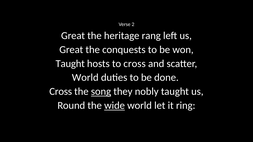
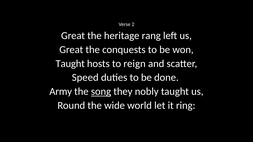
to cross: cross -> reign (135, 64)
World: World -> Speed (85, 78)
Cross: Cross -> Army (61, 92)
wide underline: present -> none (115, 106)
